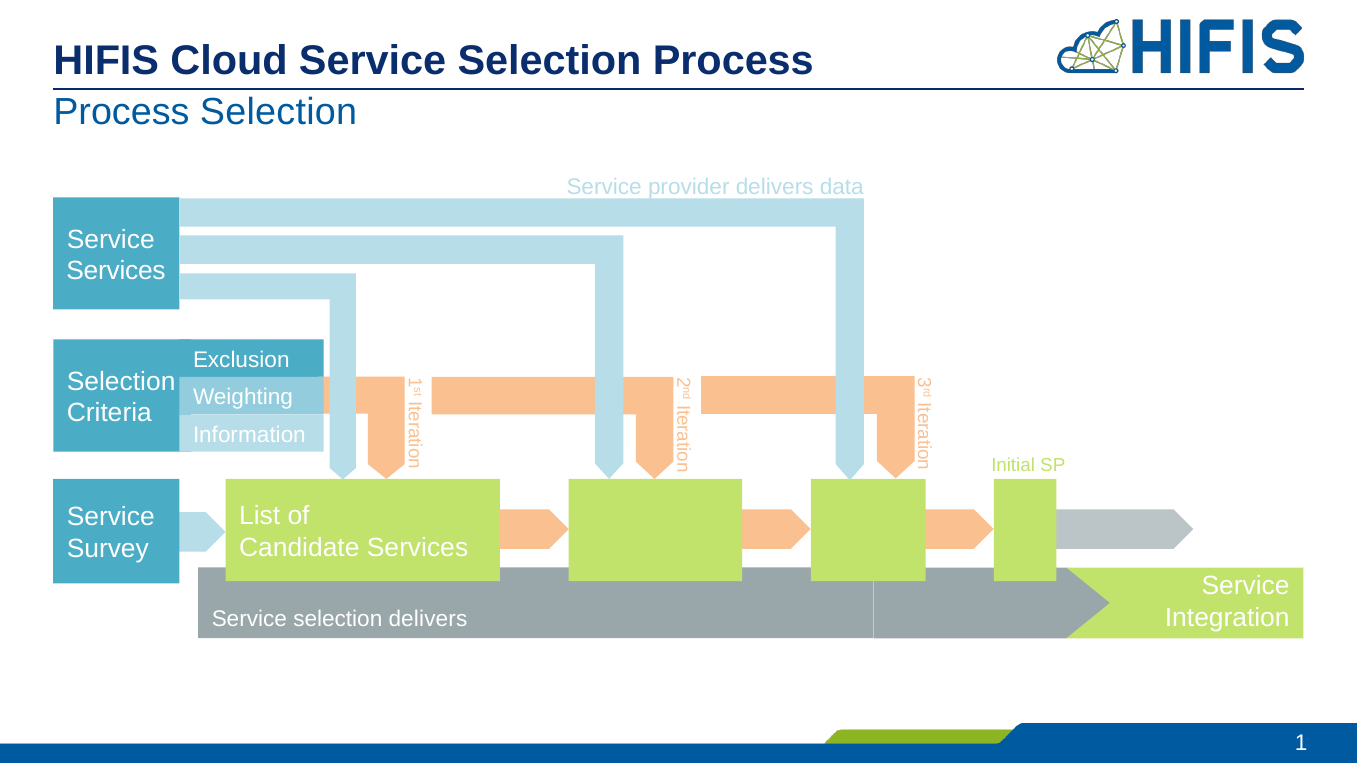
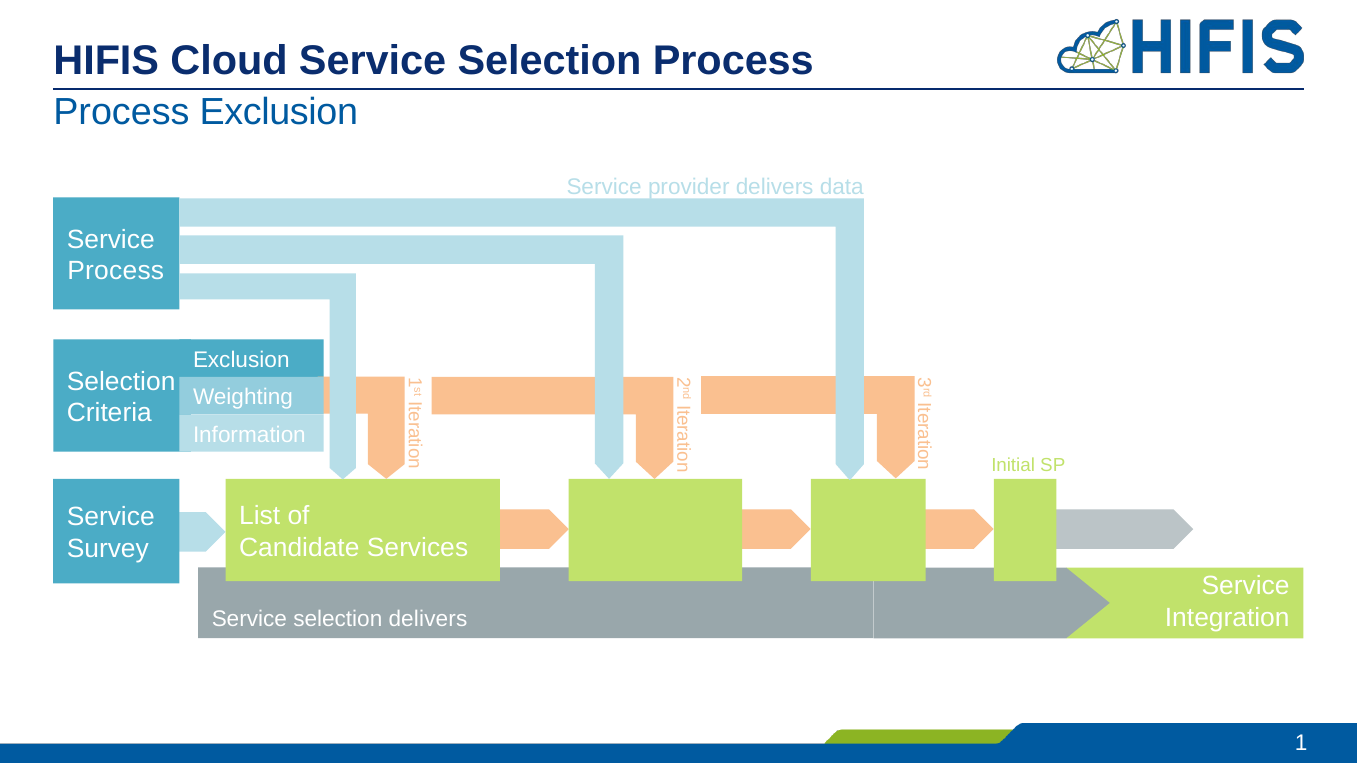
Process Selection: Selection -> Exclusion (279, 112)
Services: Services -> Process (116, 271)
